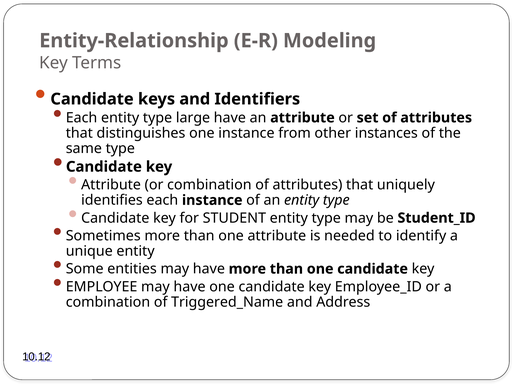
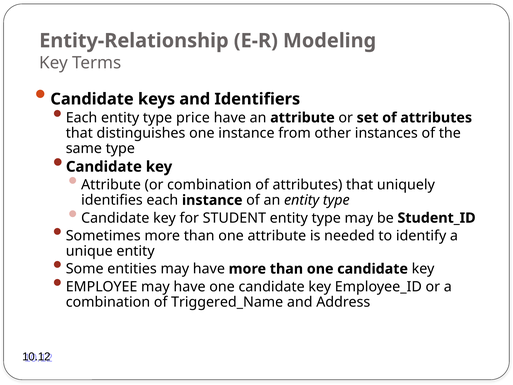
large: large -> price (193, 118)
